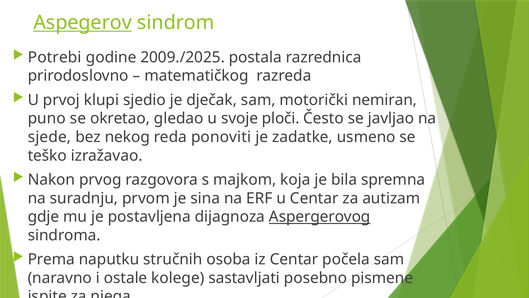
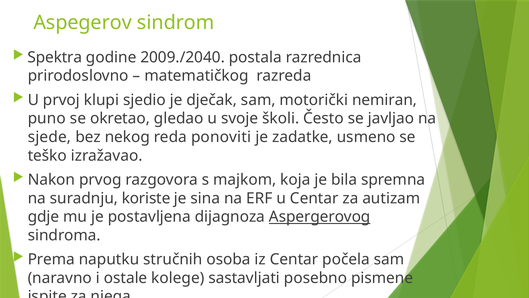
Aspegerov underline: present -> none (83, 23)
Potrebi: Potrebi -> Spektra (55, 57)
2009./2025: 2009./2025 -> 2009./2040 (183, 57)
ploči: ploči -> školi (281, 118)
prvom: prvom -> koriste (146, 198)
